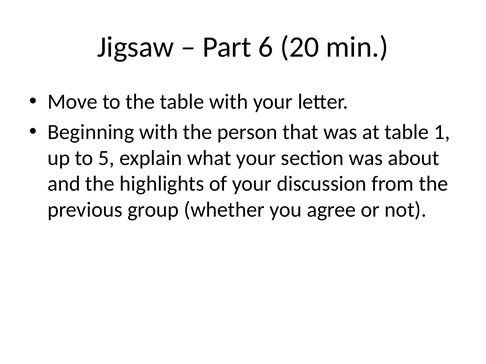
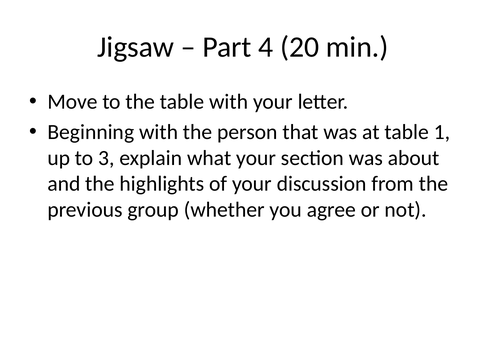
6: 6 -> 4 (266, 47)
5: 5 -> 3 (106, 158)
